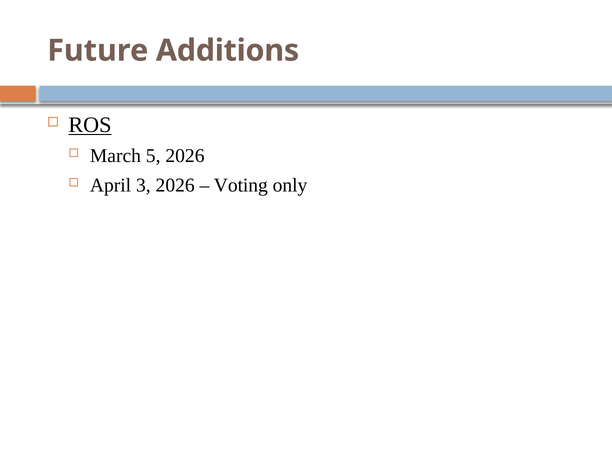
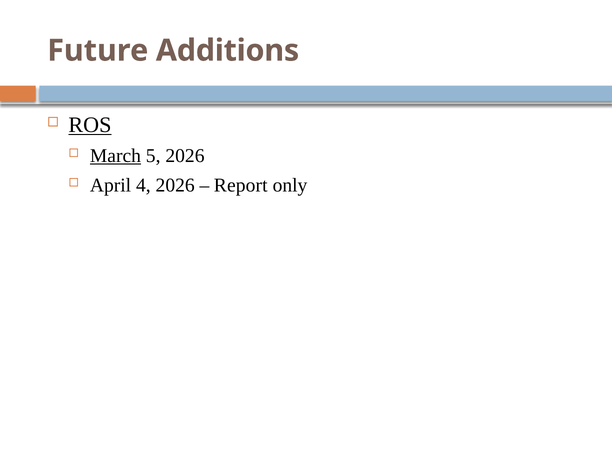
March underline: none -> present (115, 156)
3: 3 -> 4 (143, 185)
Voting: Voting -> Report (241, 185)
